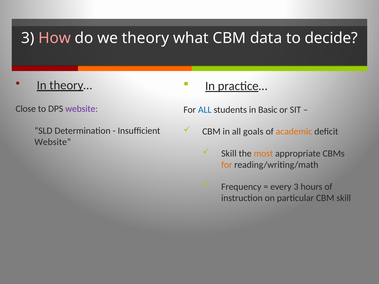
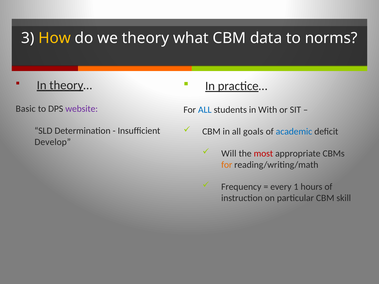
How colour: pink -> yellow (55, 38)
decide: decide -> norms (331, 38)
Close: Close -> Basic (26, 109)
Basic: Basic -> With (268, 110)
academic colour: orange -> blue (294, 132)
Website: Website -> Develop (53, 142)
Skill: Skill -> Will (229, 154)
most colour: orange -> red (263, 154)
every 3: 3 -> 1 (296, 187)
